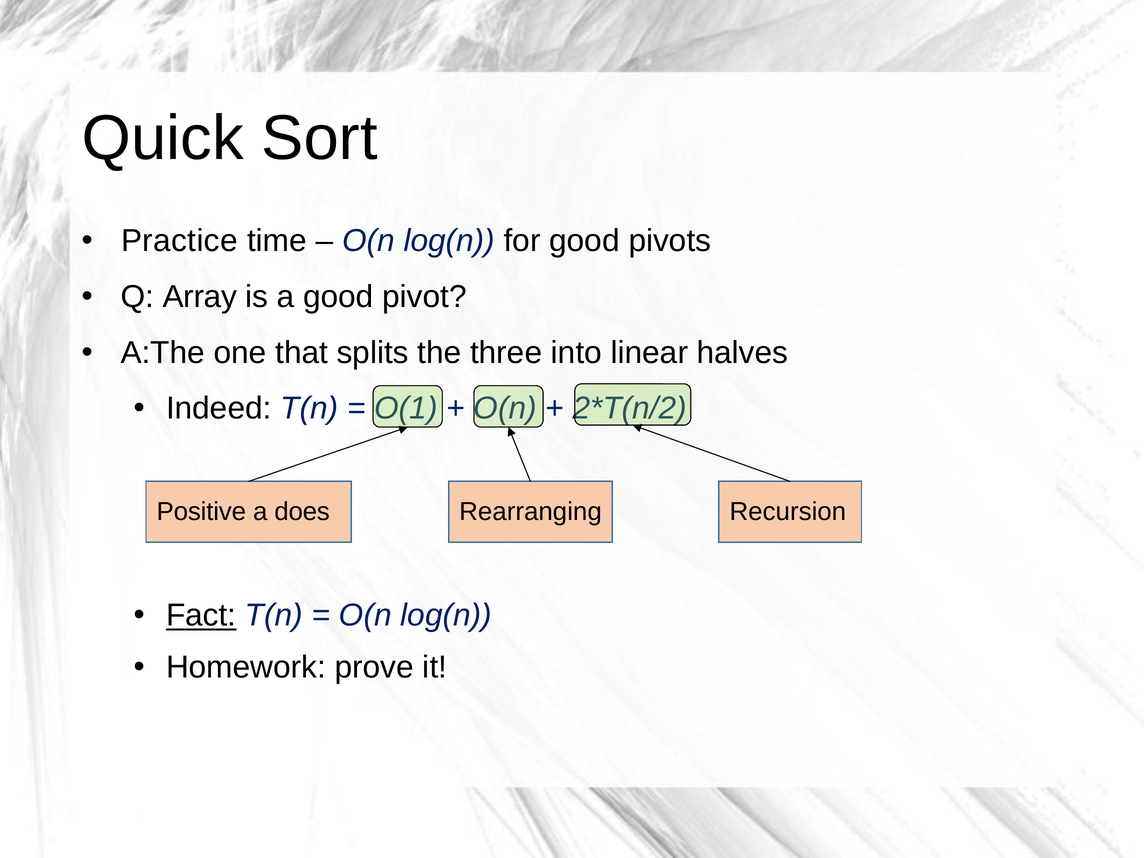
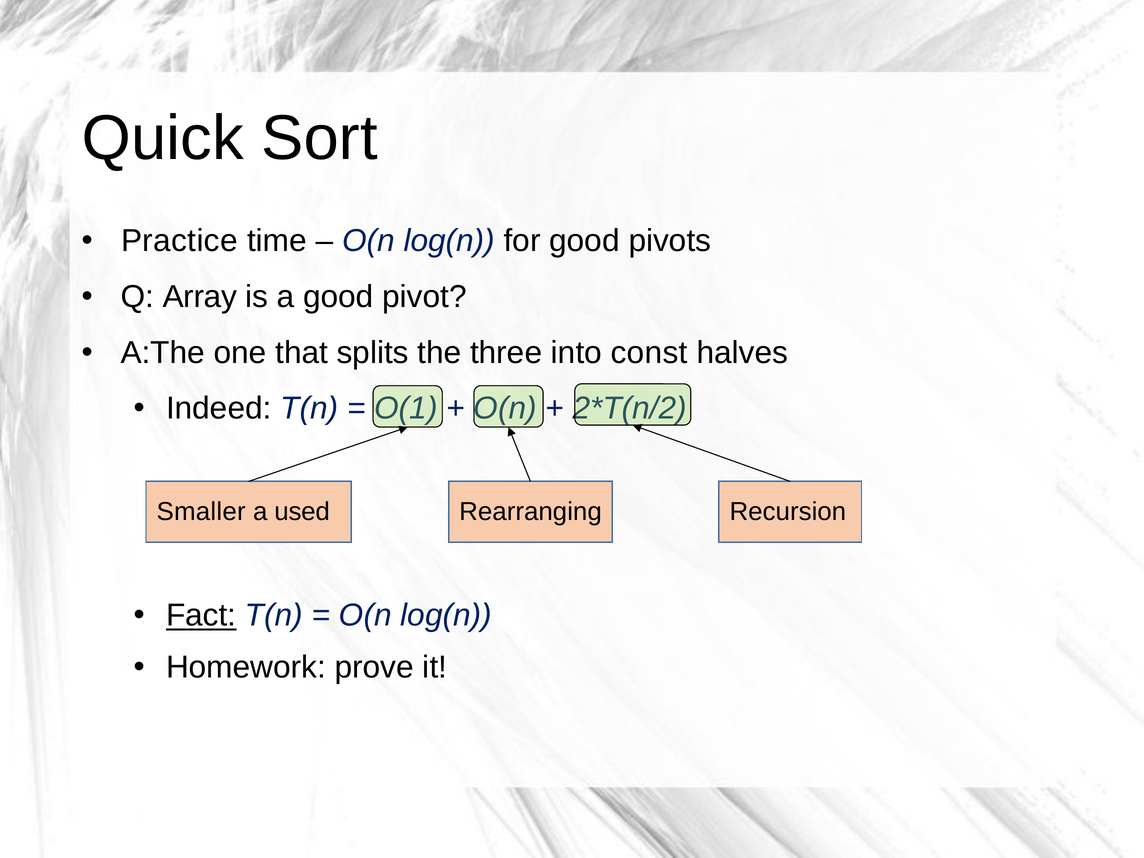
linear: linear -> const (649, 353)
Positive: Positive -> Smaller (201, 512)
does: does -> used (302, 512)
